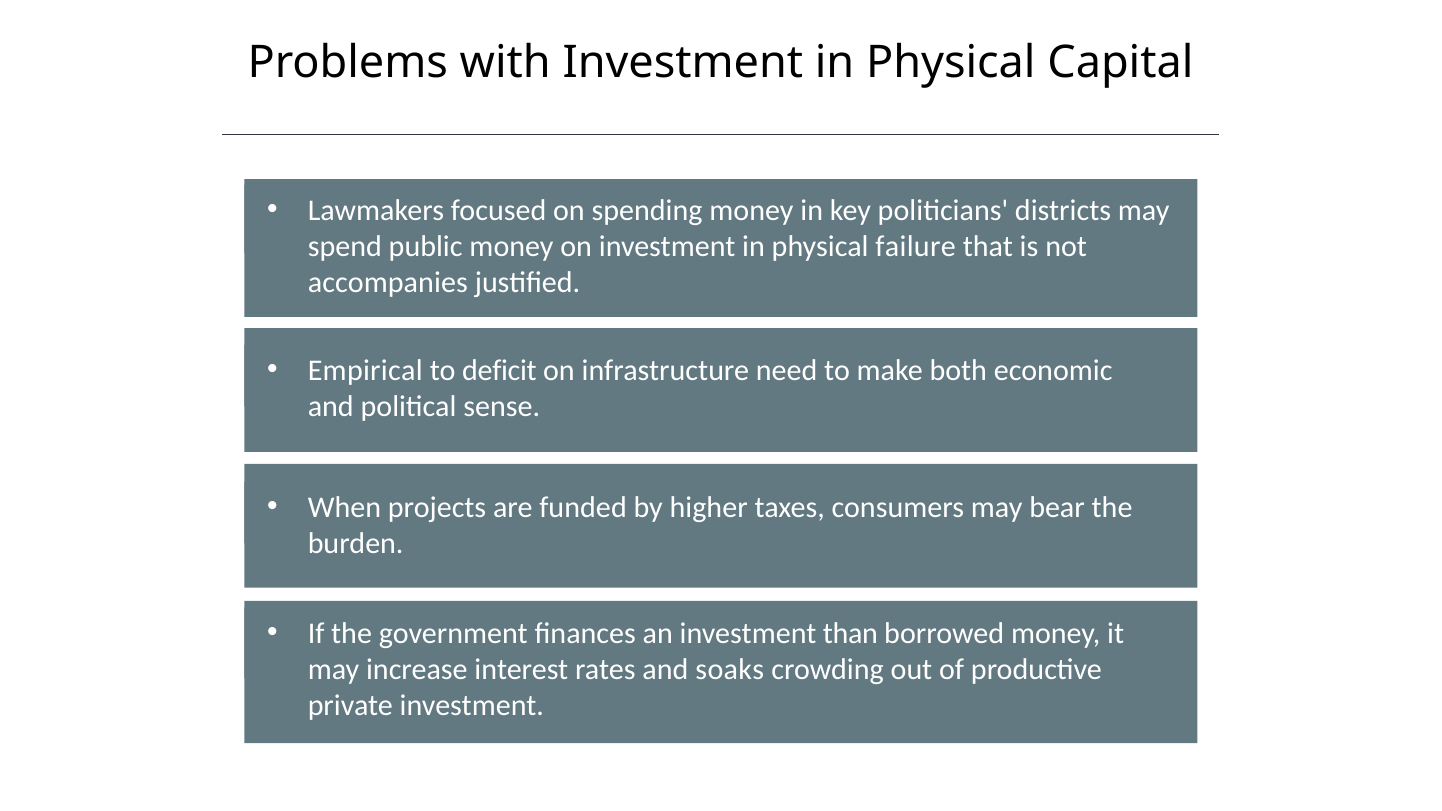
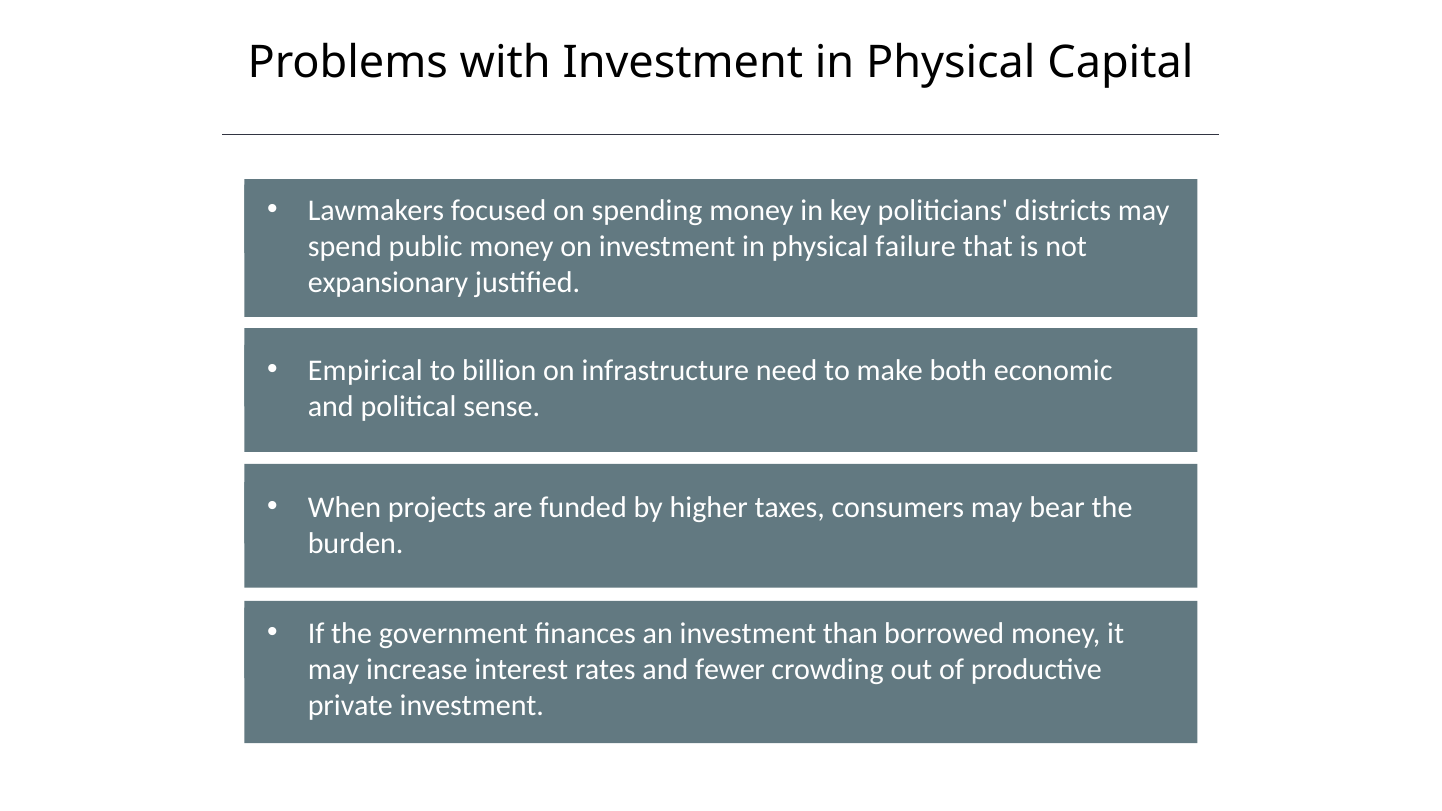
accompanies: accompanies -> expansionary (388, 282)
deficit: deficit -> billion (499, 371)
soaks: soaks -> fewer (730, 669)
